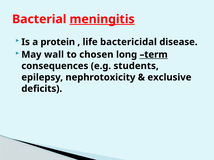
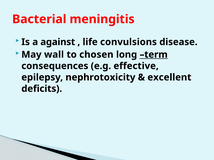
meningitis underline: present -> none (102, 19)
protein: protein -> against (58, 42)
bactericidal: bactericidal -> convulsions (128, 42)
students: students -> effective (136, 66)
exclusive: exclusive -> excellent (169, 78)
